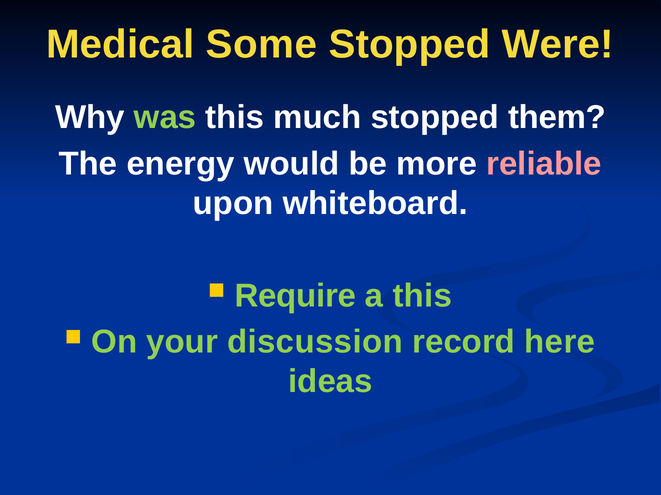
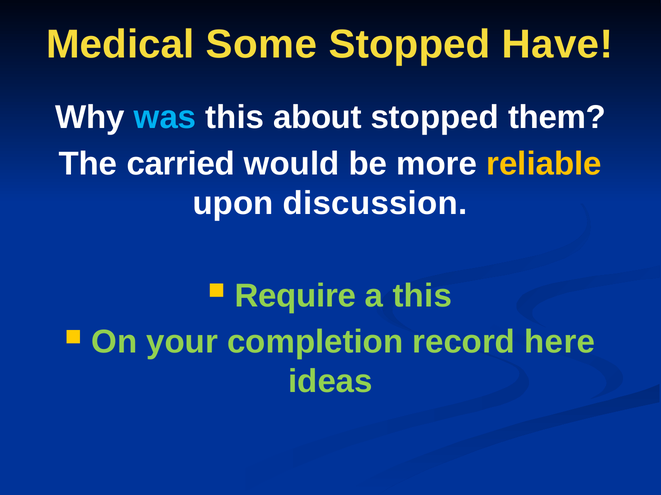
Were: Were -> Have (557, 45)
was colour: light green -> light blue (165, 118)
much: much -> about (318, 118)
energy: energy -> carried (181, 164)
reliable colour: pink -> yellow (544, 164)
whiteboard: whiteboard -> discussion (375, 204)
discussion: discussion -> completion (315, 342)
